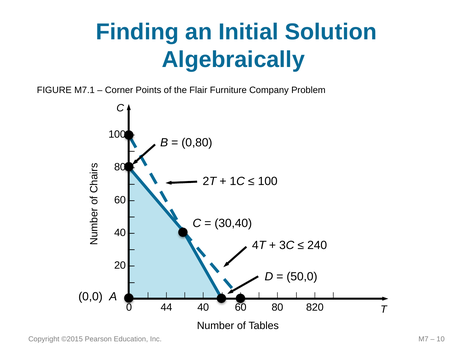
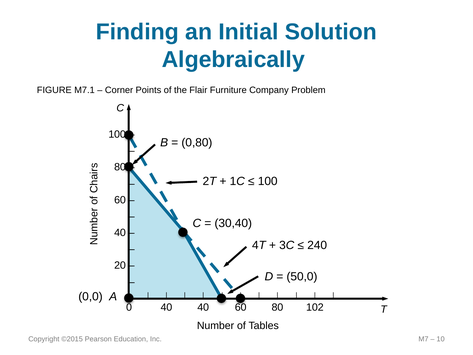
44: 44 -> 40 (166, 307)
820: 820 -> 102 (315, 307)
